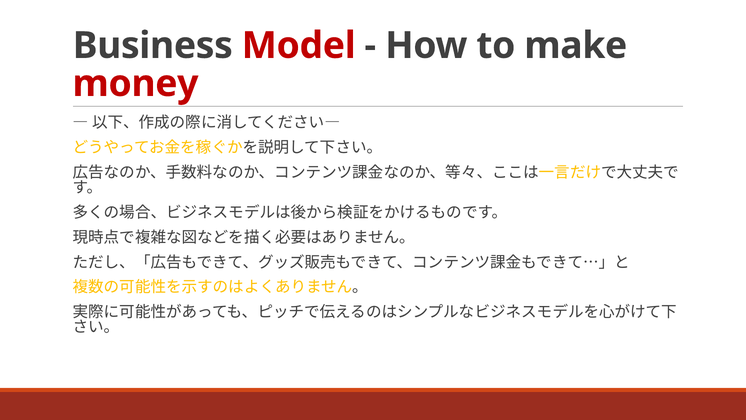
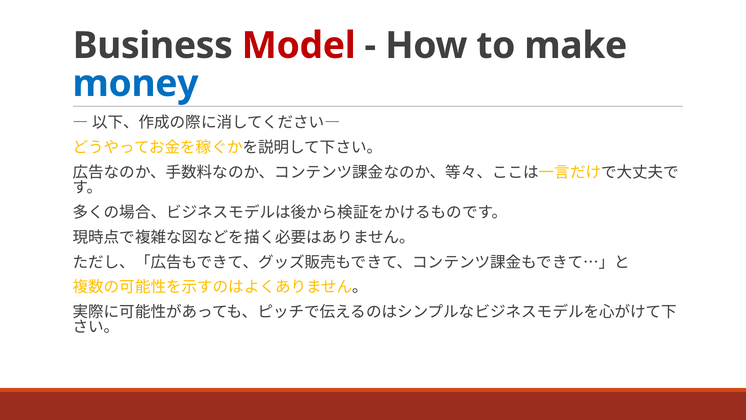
money colour: red -> blue (135, 84)
